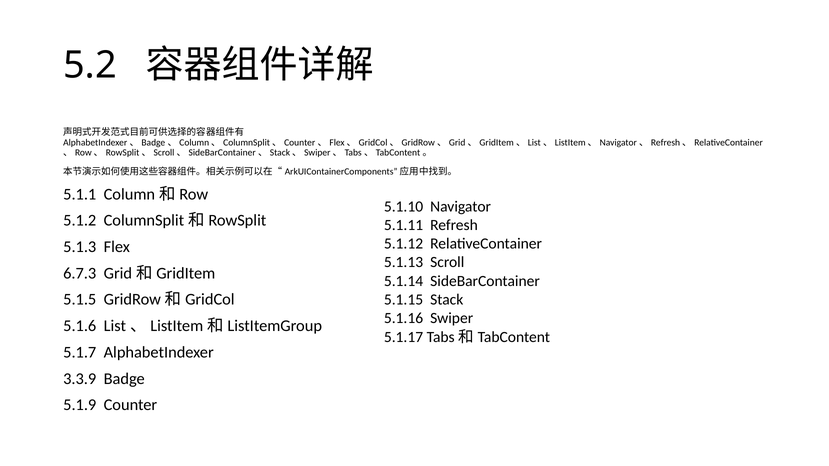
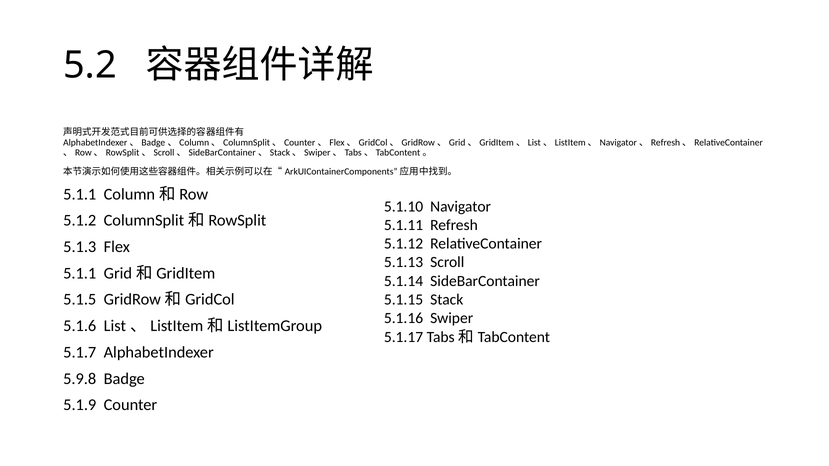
6.7.3: 6.7.3 -> 5.1.1 (80, 273)
3.3.9: 3.3.9 -> 5.9.8 (80, 379)
